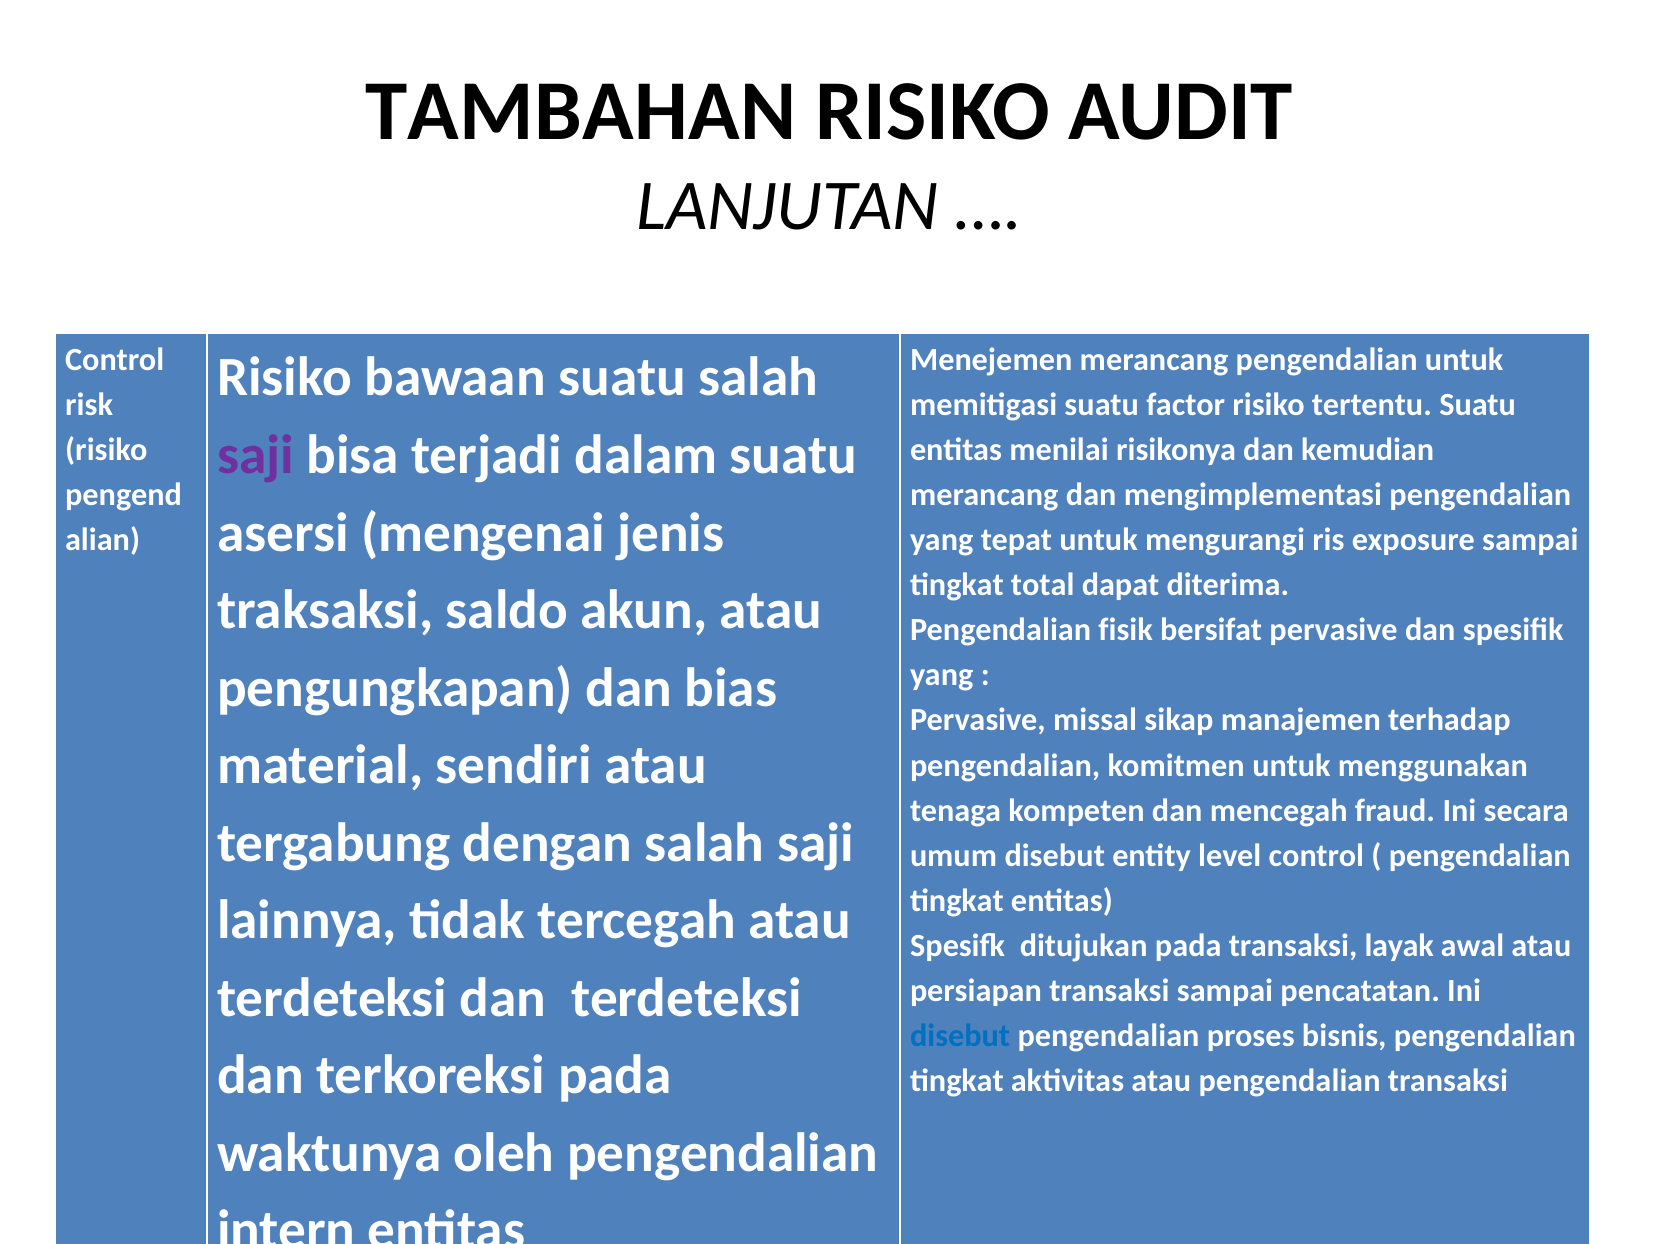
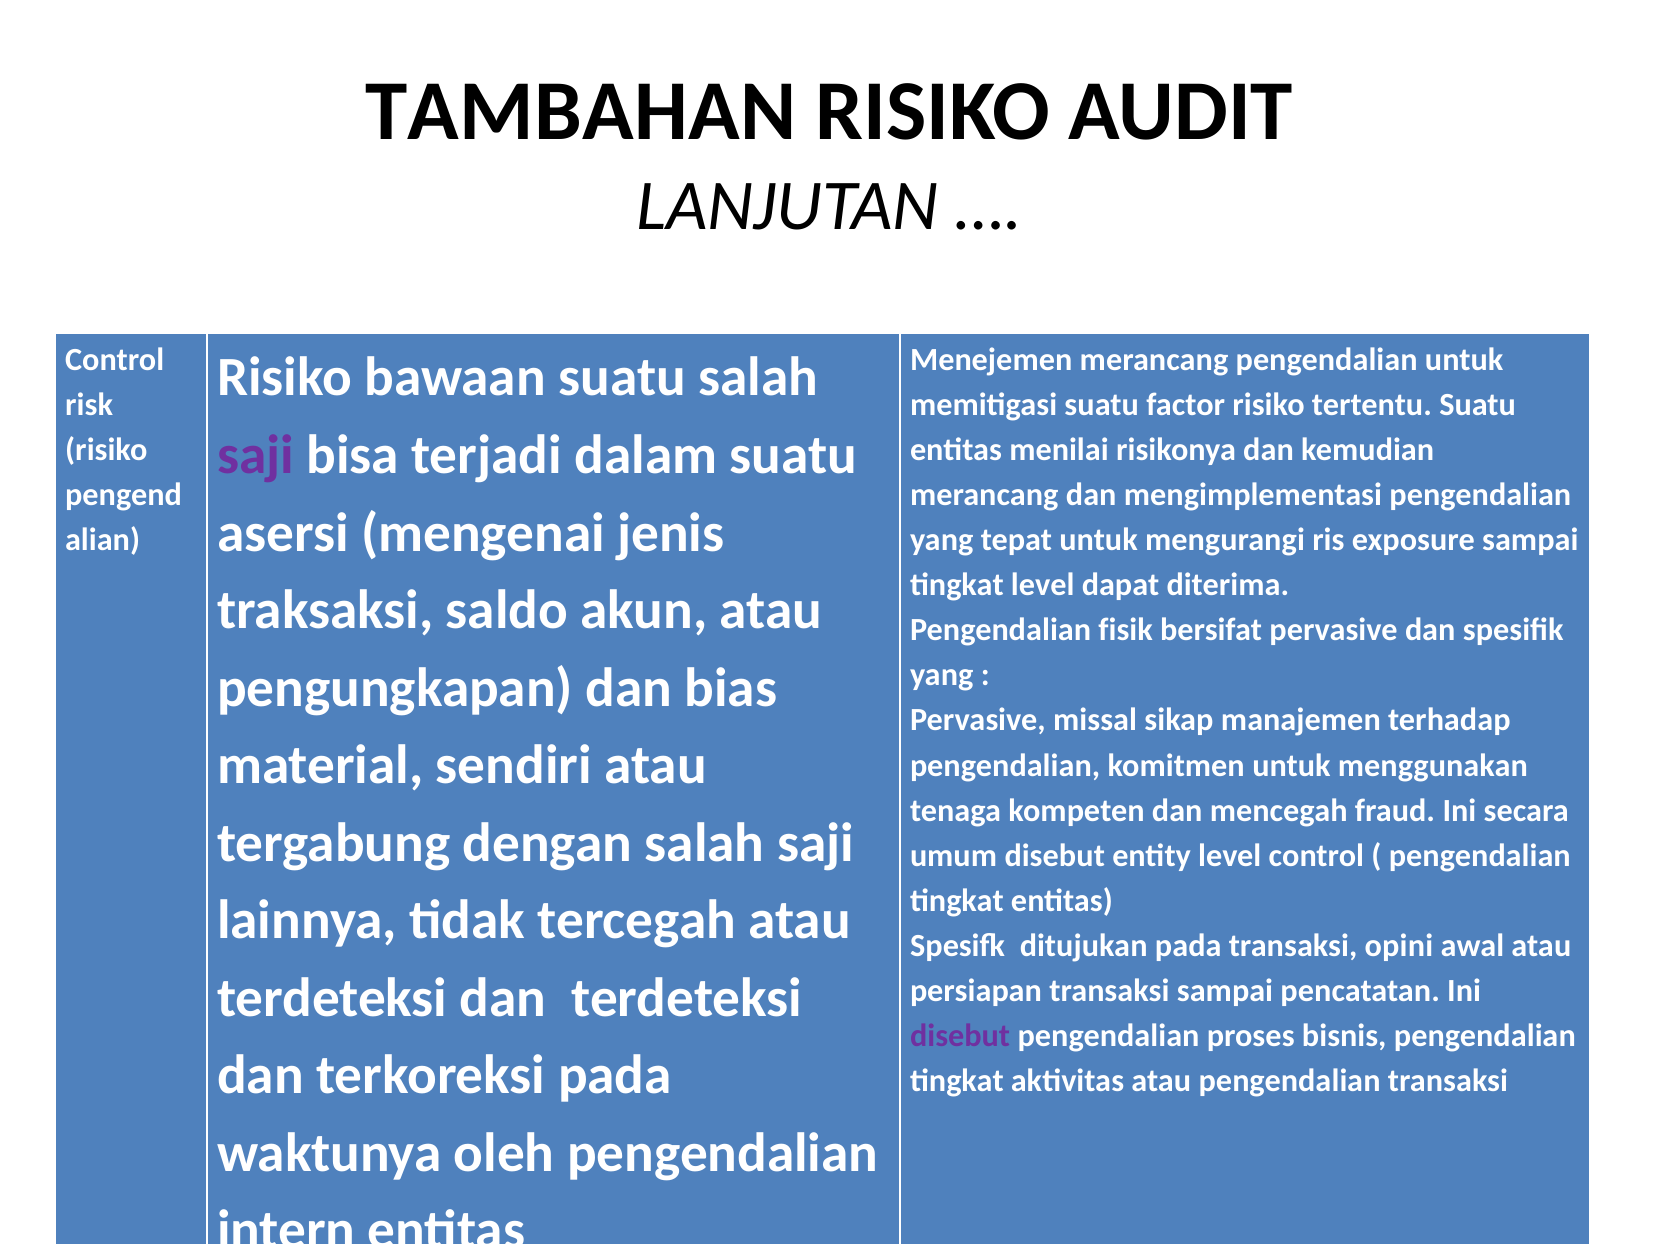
tingkat total: total -> level (1043, 585)
layak: layak -> opini (1399, 946)
disebut colour: blue -> purple (960, 1036)
